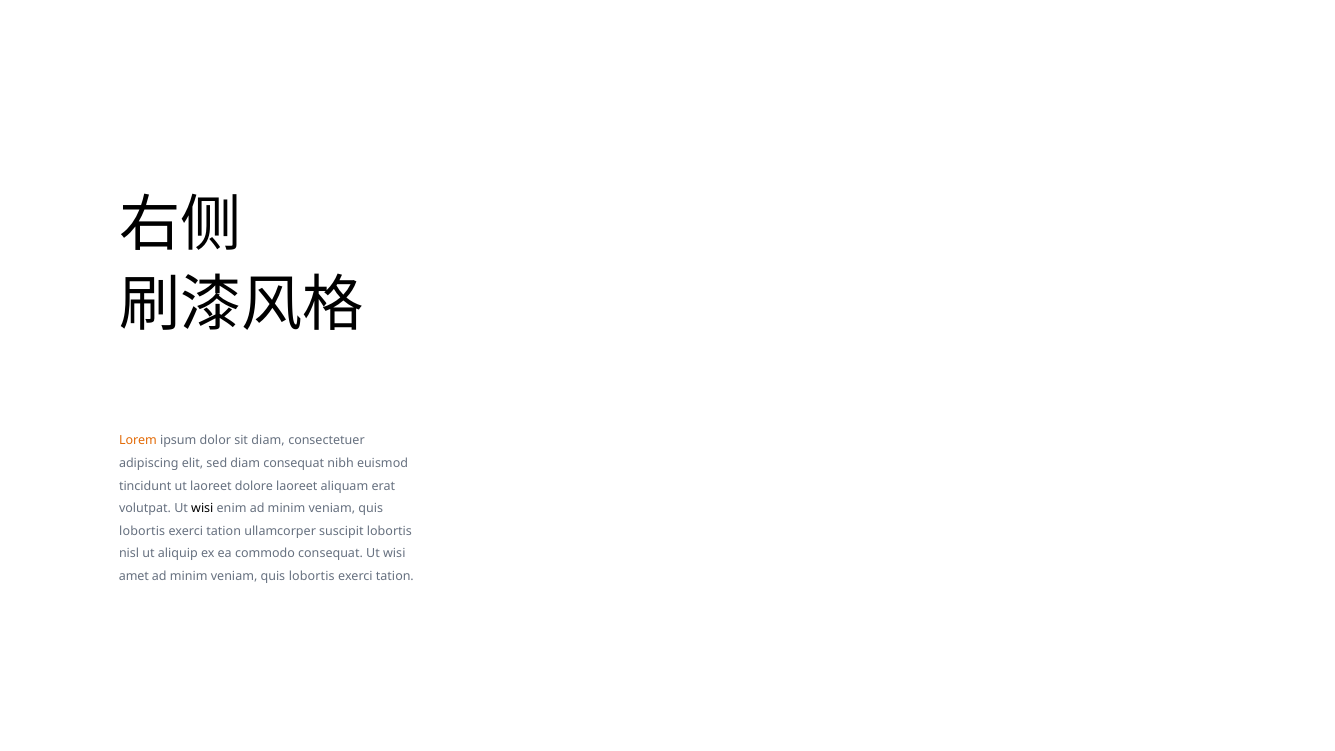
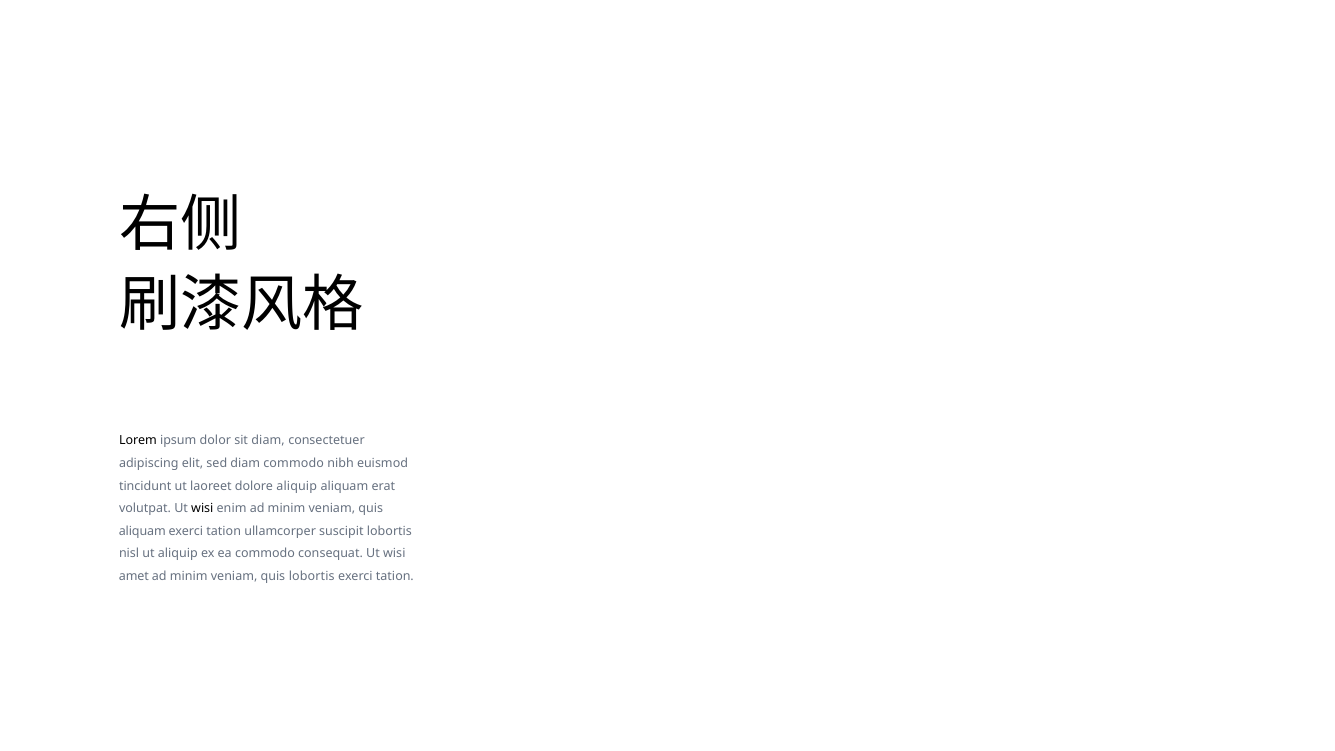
Lorem colour: orange -> black (138, 441)
diam consequat: consequat -> commodo (294, 463)
dolore laoreet: laoreet -> aliquip (297, 486)
lobortis: lobortis -> aliquam (142, 531)
